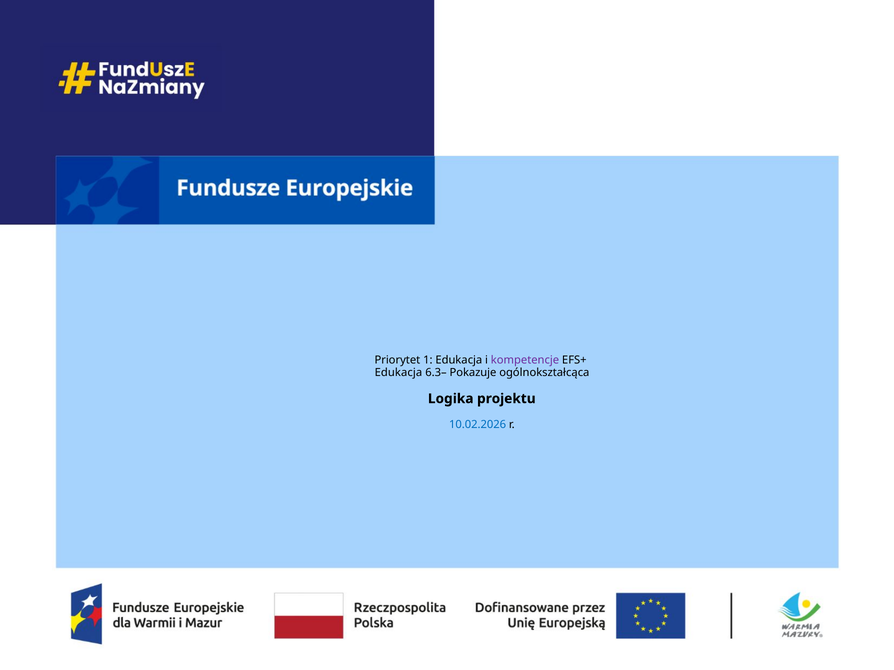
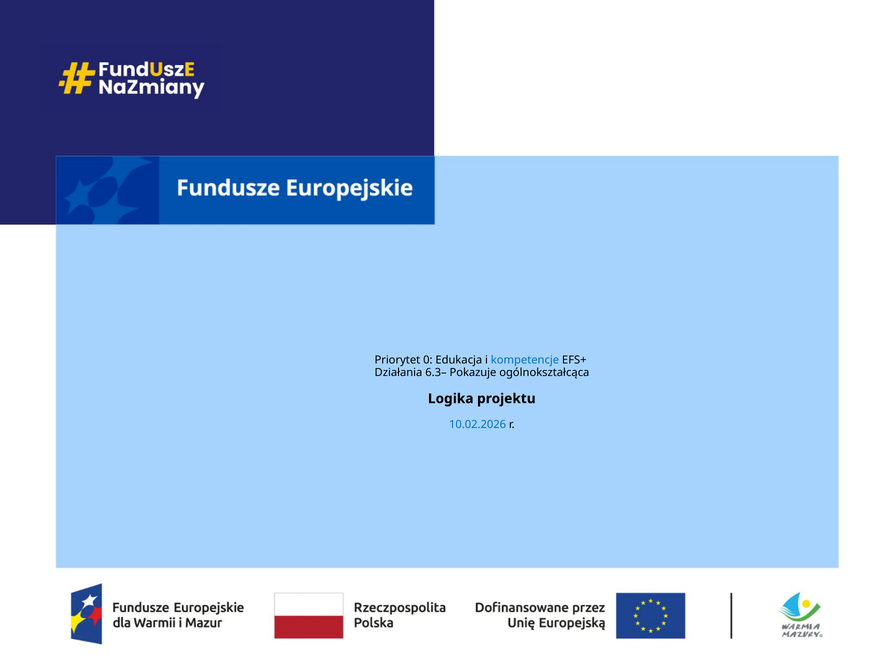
1: 1 -> 0 (428, 361)
kompetencje colour: purple -> blue (525, 361)
Edukacja: Edukacja -> Działania (398, 373)
